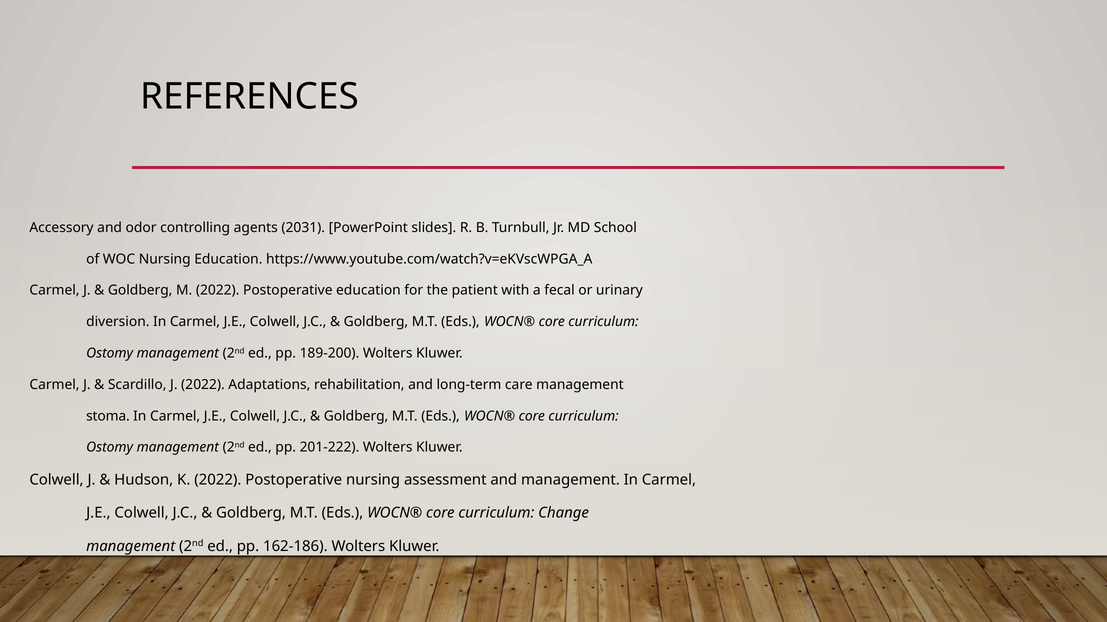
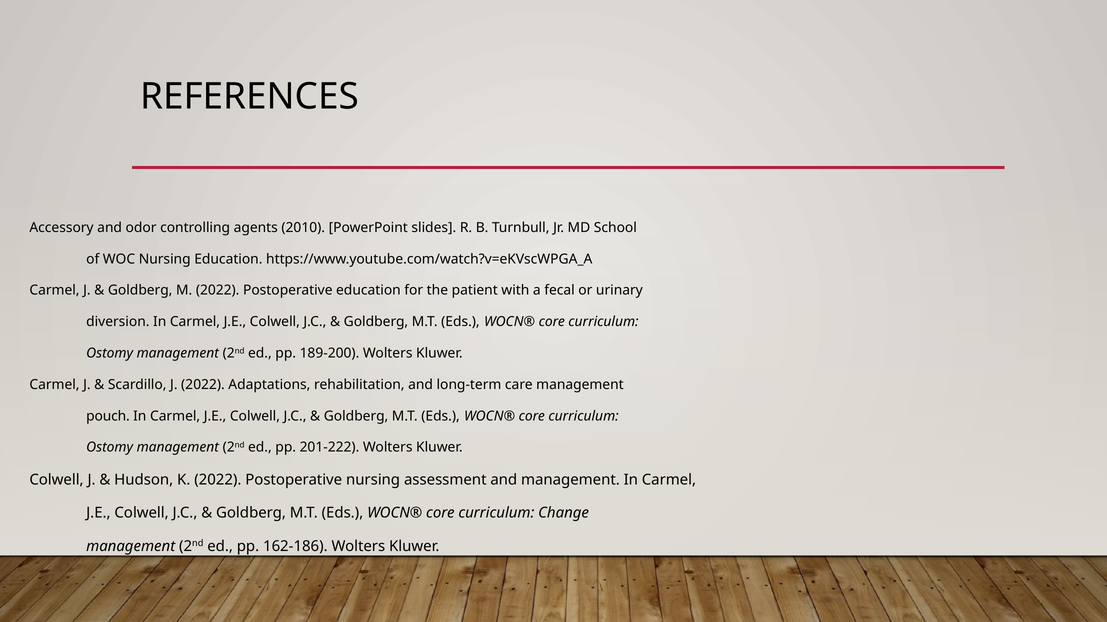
2031: 2031 -> 2010 (303, 228)
stoma: stoma -> pouch (108, 416)
